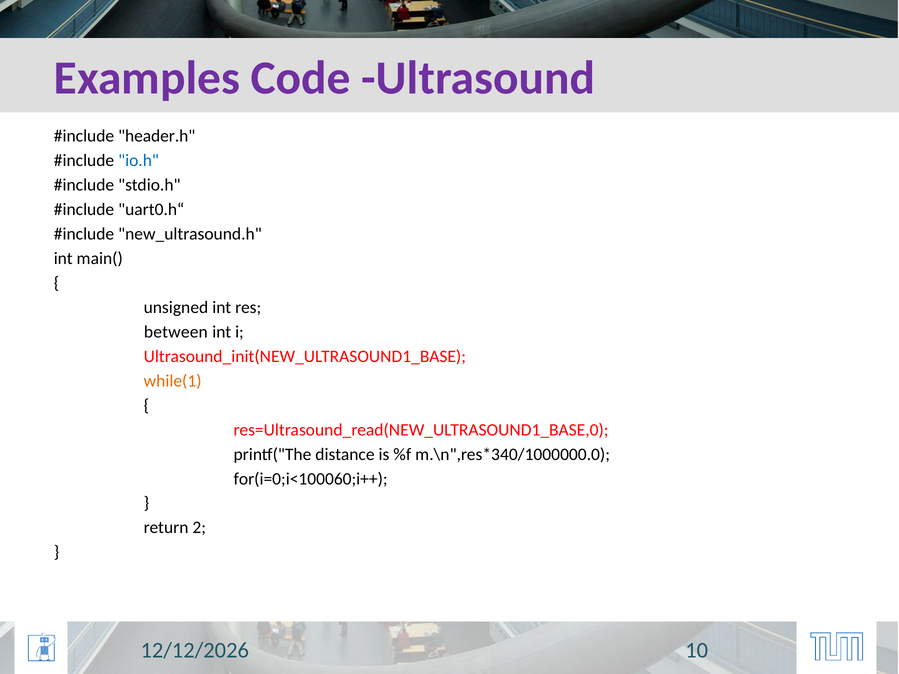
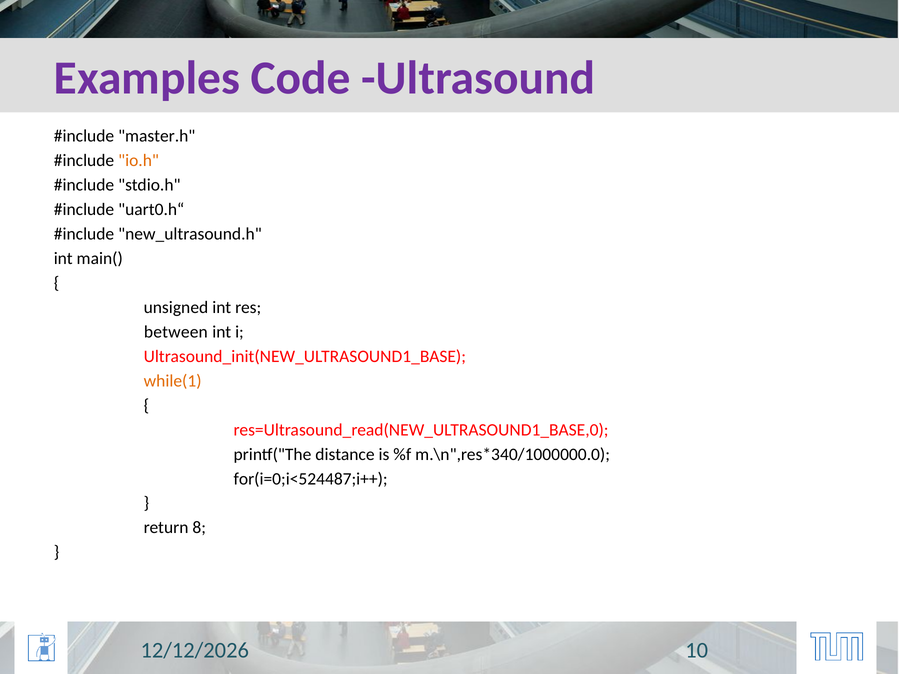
header.h: header.h -> master.h (157, 136)
io.h colour: blue -> orange (139, 161)
for(i=0;i<100060;i++: for(i=0;i<100060;i++ -> for(i=0;i<524487;i++ (311, 479)
2: 2 -> 8 (199, 528)
